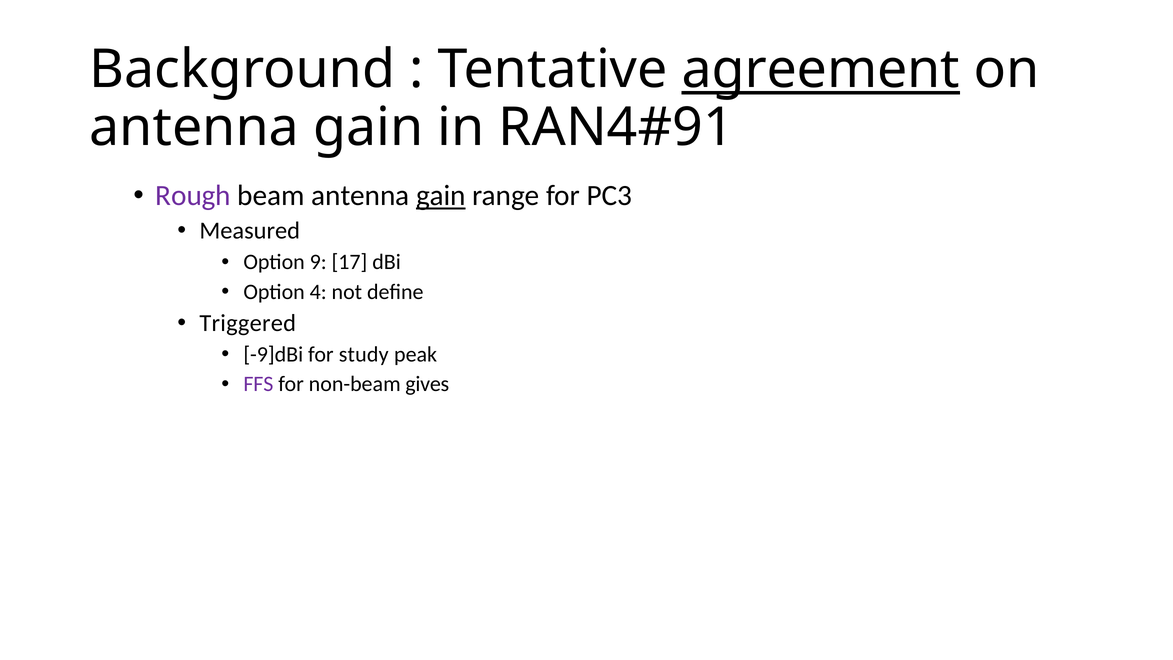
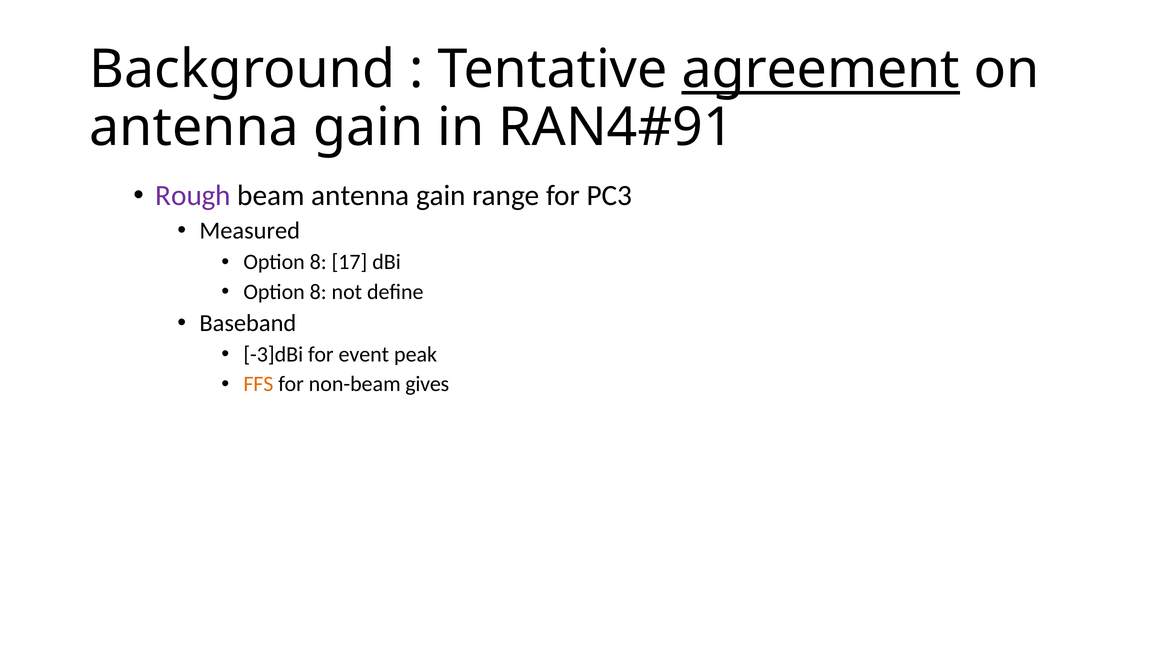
gain underline: present -> none (441, 196)
9: 9 -> 8 (318, 262)
4: 4 -> 8 (318, 292)
Triggered: Triggered -> Baseband (248, 323)
-9]dBi: -9]dBi -> -3]dBi (273, 354)
study: study -> event (364, 354)
FFS colour: purple -> orange (258, 384)
